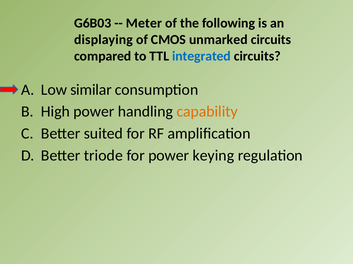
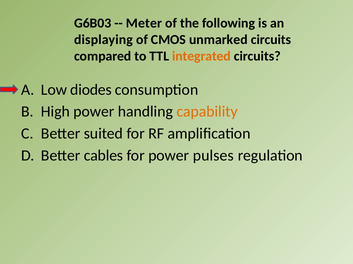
integrated colour: blue -> orange (201, 56)
similar: similar -> diodes (91, 90)
triode: triode -> cables (103, 156)
keying: keying -> pulses (213, 156)
